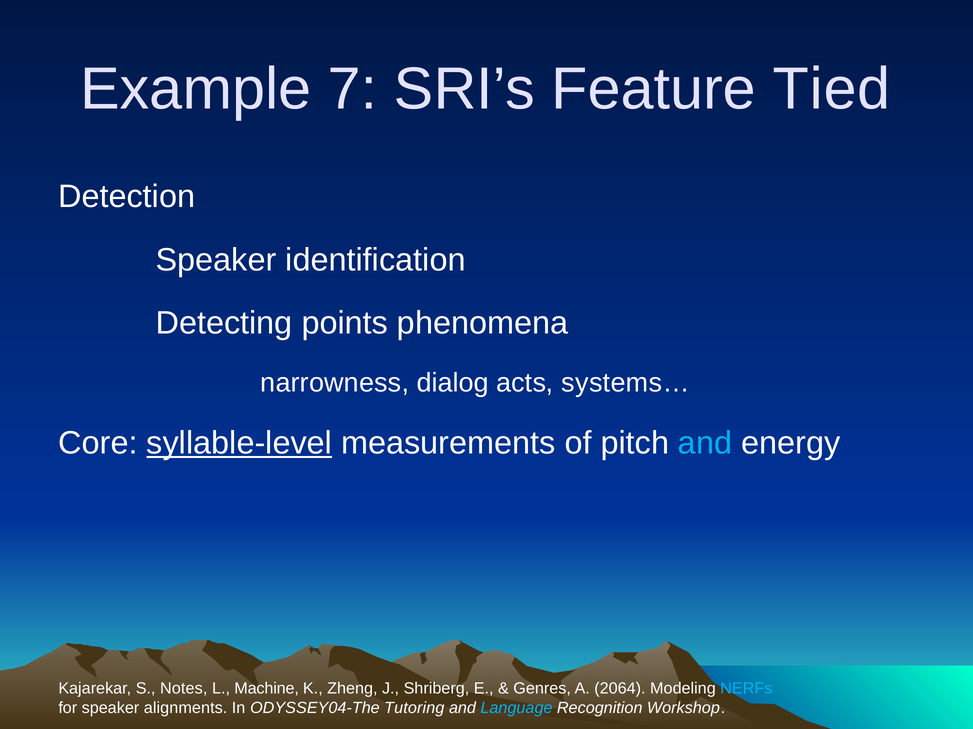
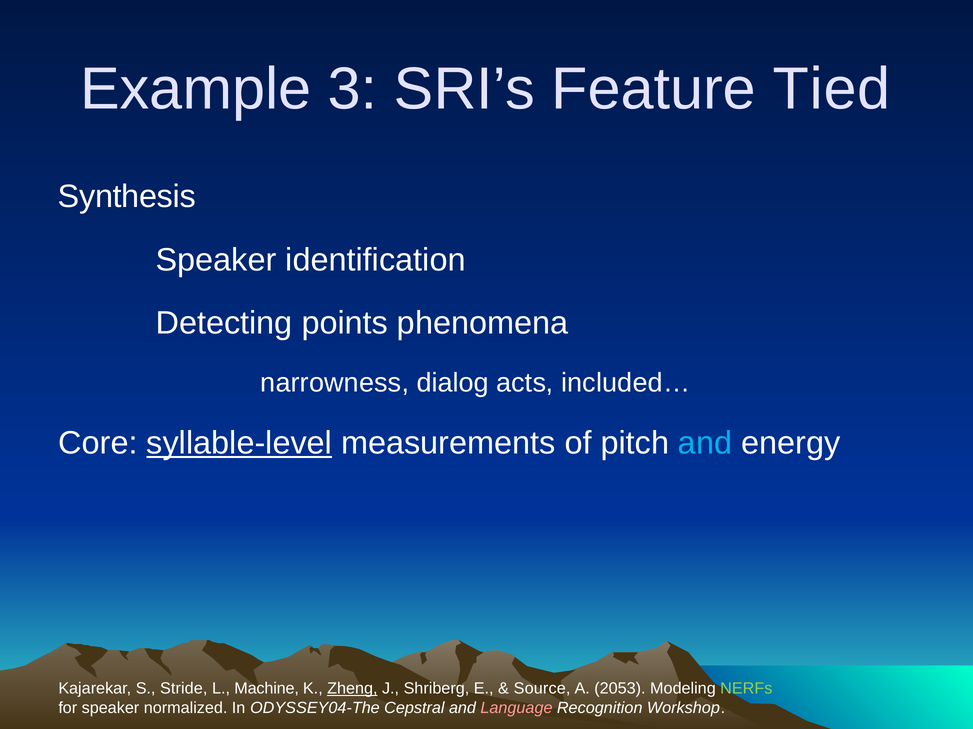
7: 7 -> 3 (353, 89)
Detection: Detection -> Synthesis (127, 197)
systems…: systems… -> included… (626, 383)
Notes: Notes -> Stride (184, 689)
Zheng underline: none -> present (352, 689)
Genres: Genres -> Source (542, 689)
2064: 2064 -> 2053 (620, 689)
NERFs colour: light blue -> light green (746, 689)
alignments: alignments -> normalized (186, 709)
Tutoring: Tutoring -> Cepstral (414, 709)
Language colour: light blue -> pink (516, 709)
